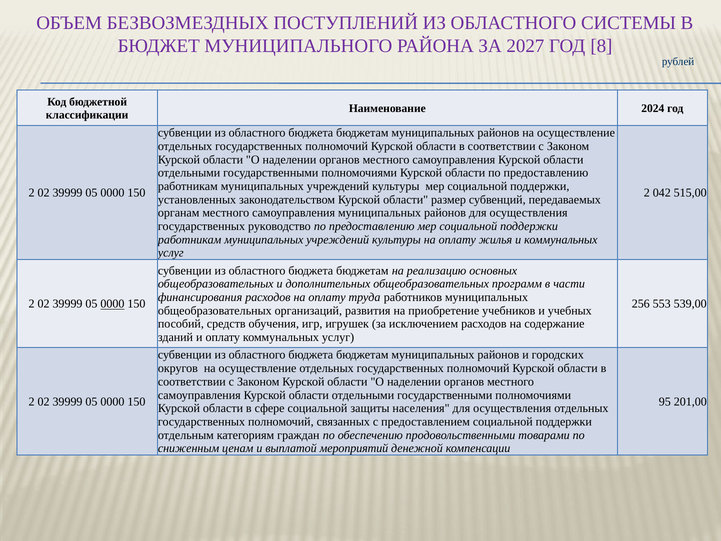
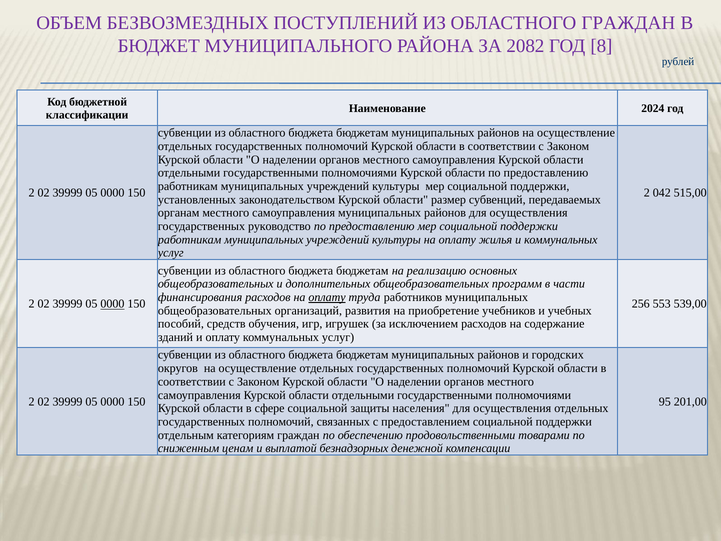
ОБЛАСТНОГО СИСТЕМЫ: СИСТЕМЫ -> ГРАЖДАН (628, 23)
2027: 2027 -> 2082 (525, 46)
оплату underline: none -> present (327, 297)
мероприятий: мероприятий -> безнадзорных (354, 448)
